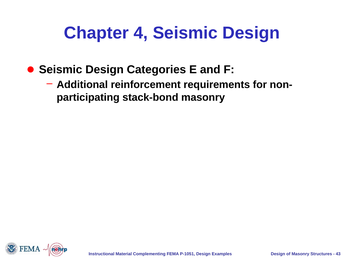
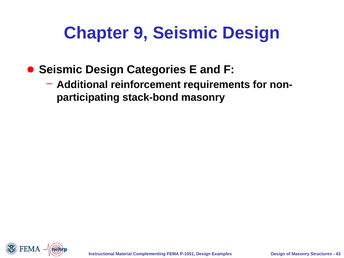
4: 4 -> 9 (141, 33)
